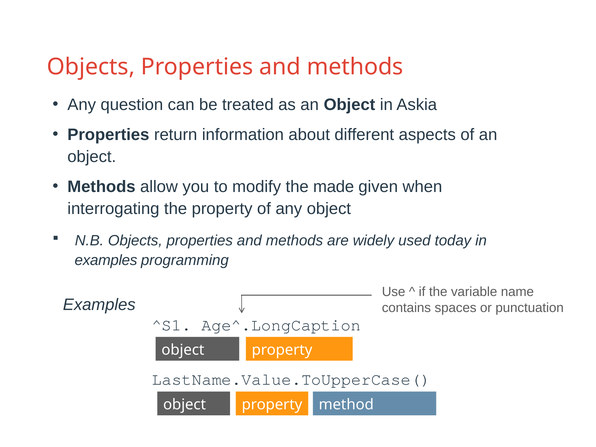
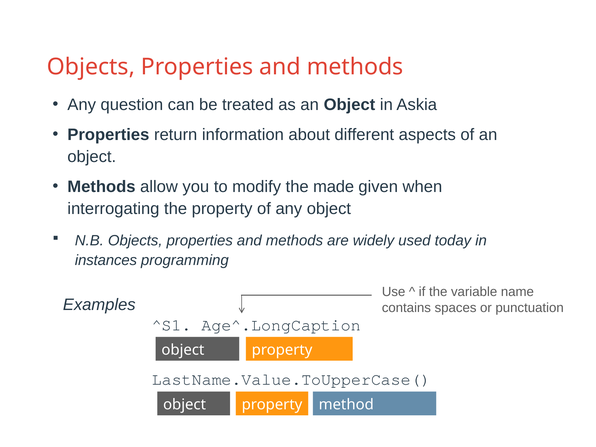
examples: examples -> instances (106, 260)
